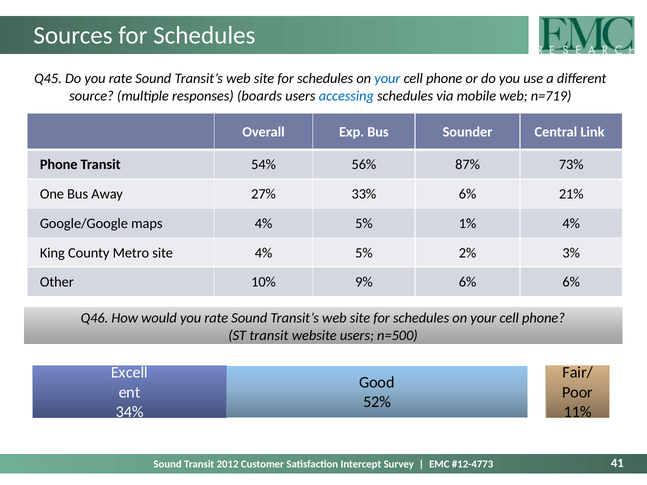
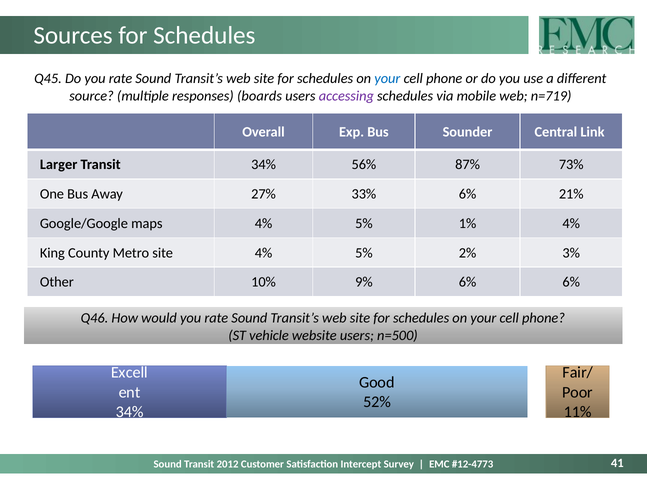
accessing colour: blue -> purple (346, 96)
Phone: Phone -> Larger (59, 165)
Transit 54%: 54% -> 34% (264, 165)
ST transit: transit -> vehicle (269, 335)
